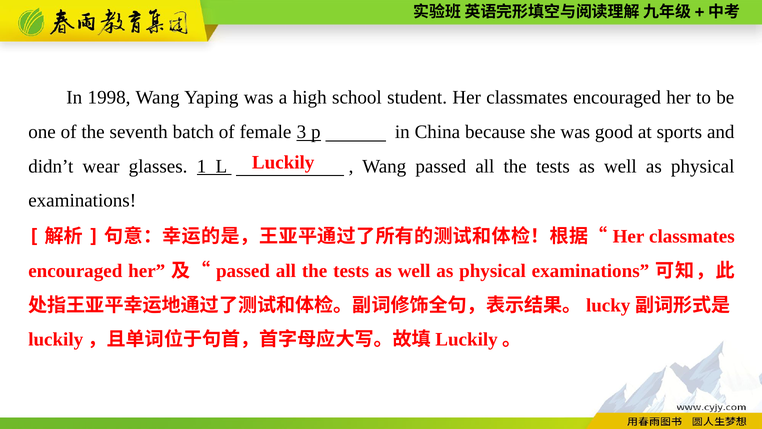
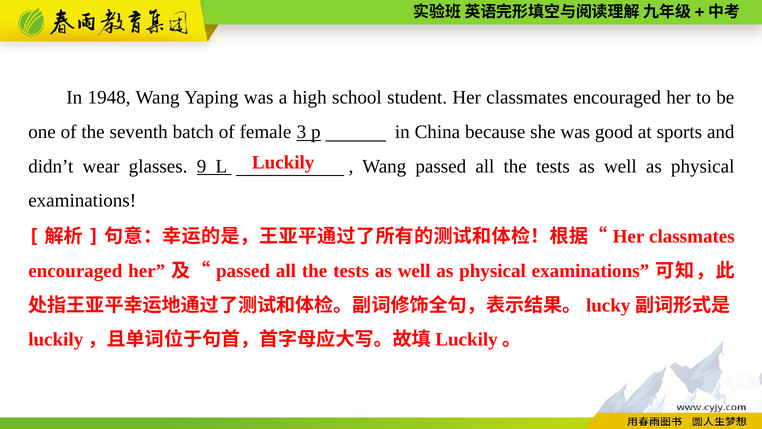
1998: 1998 -> 1948 (109, 98)
1: 1 -> 9 (202, 166)
